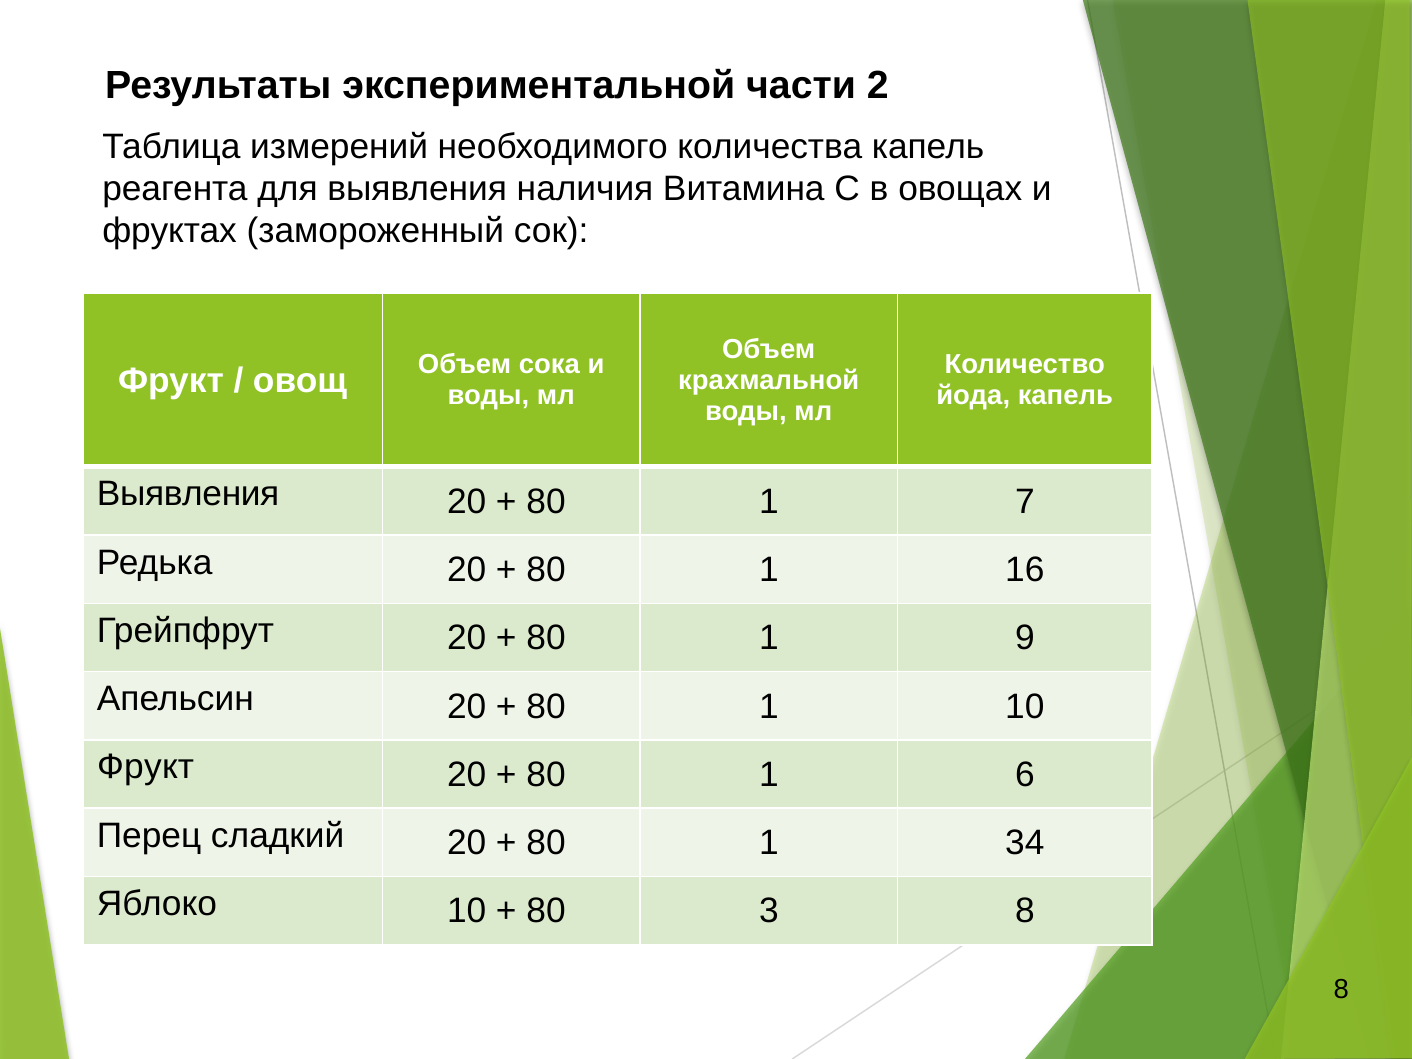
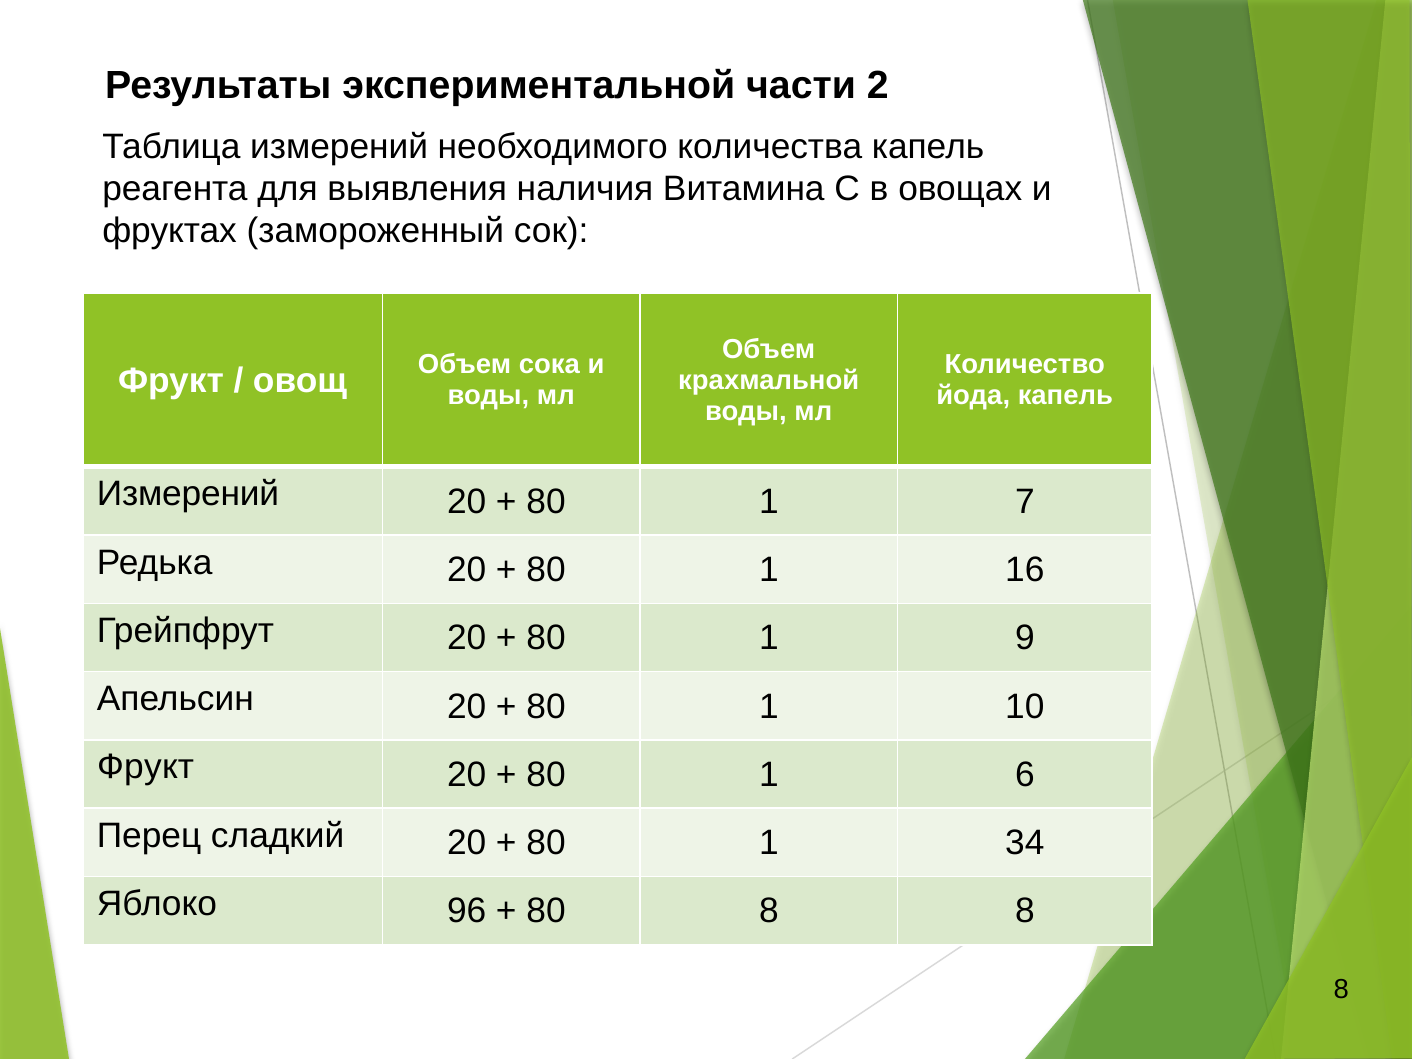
Выявления: Выявления -> Измерений (188, 494)
Яблоко 10: 10 -> 96 (467, 911)
80 3: 3 -> 8 (769, 911)
